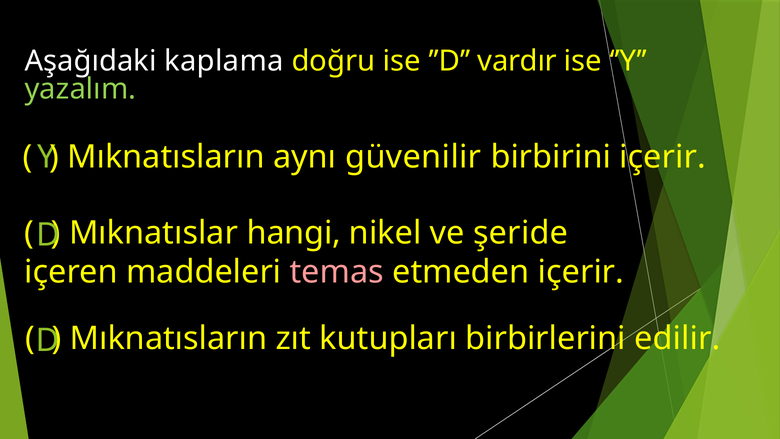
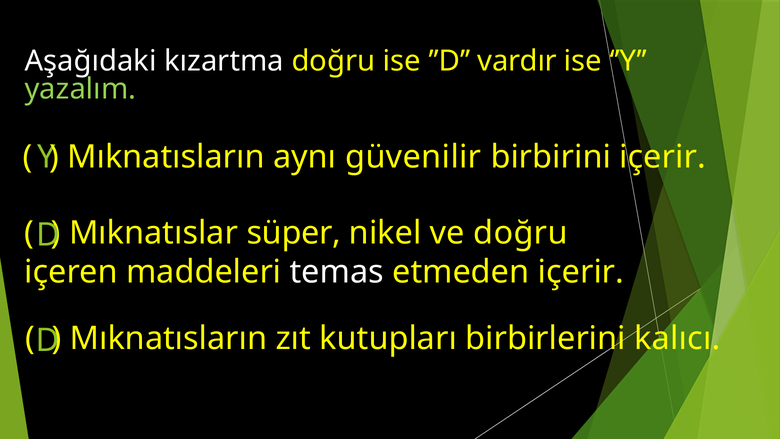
kaplama: kaplama -> kızartma (224, 61)
hangi: hangi -> süper (294, 233)
ve şeride: şeride -> doğru (521, 233)
temas colour: pink -> white (337, 272)
edilir: edilir -> kalıcı (677, 338)
